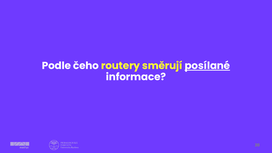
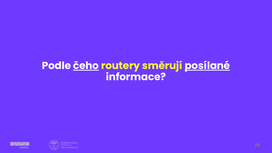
čeho underline: none -> present (86, 66)
